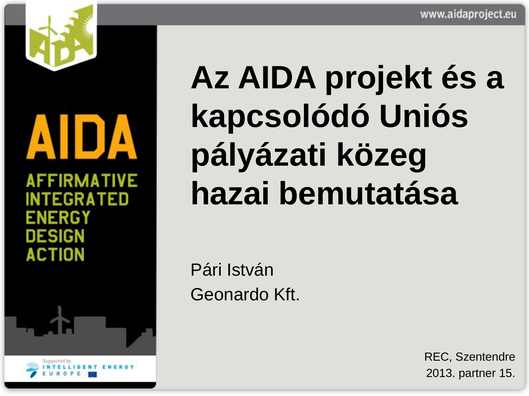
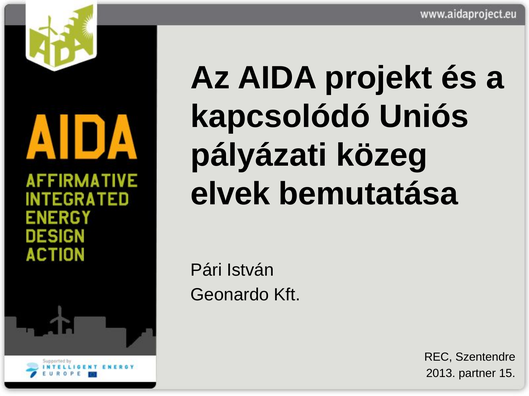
hazai: hazai -> elvek (230, 194)
